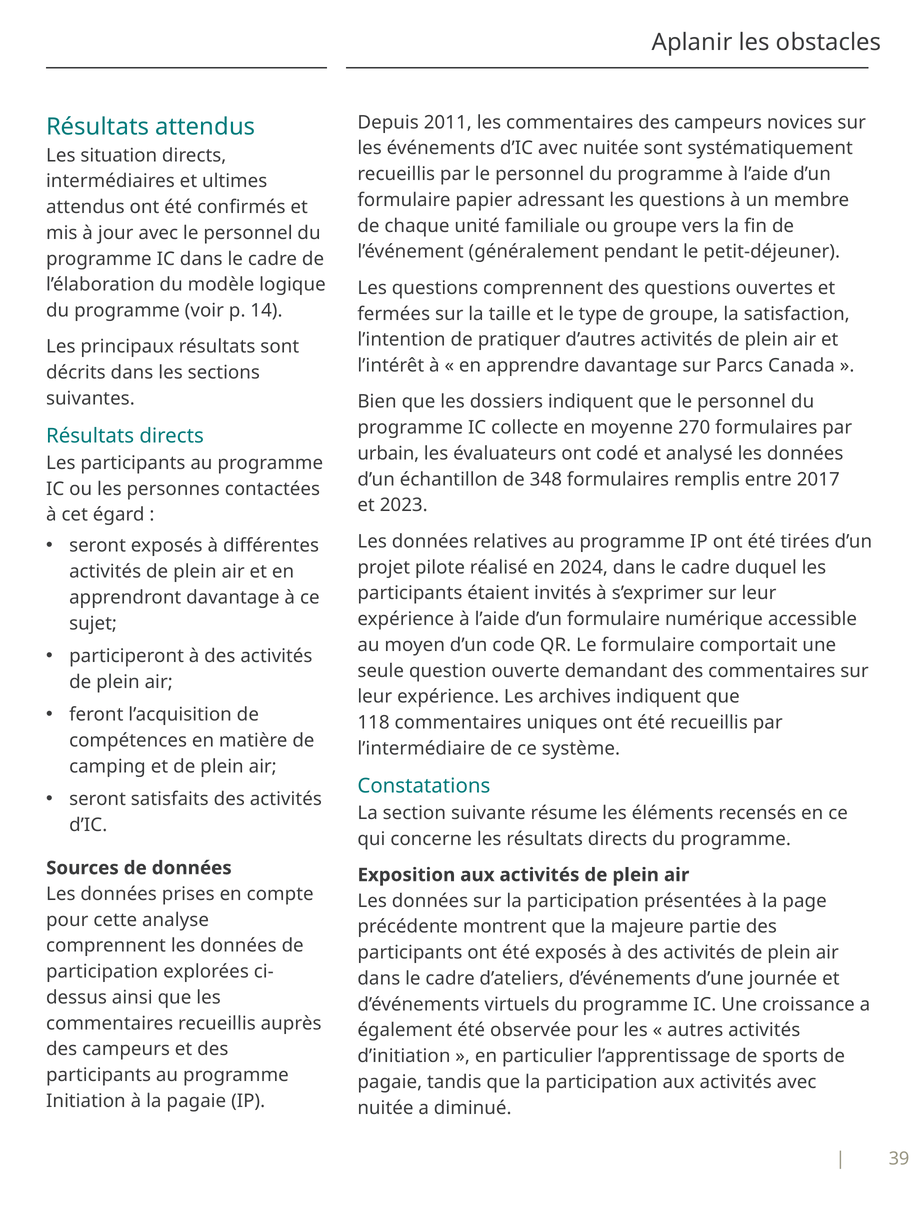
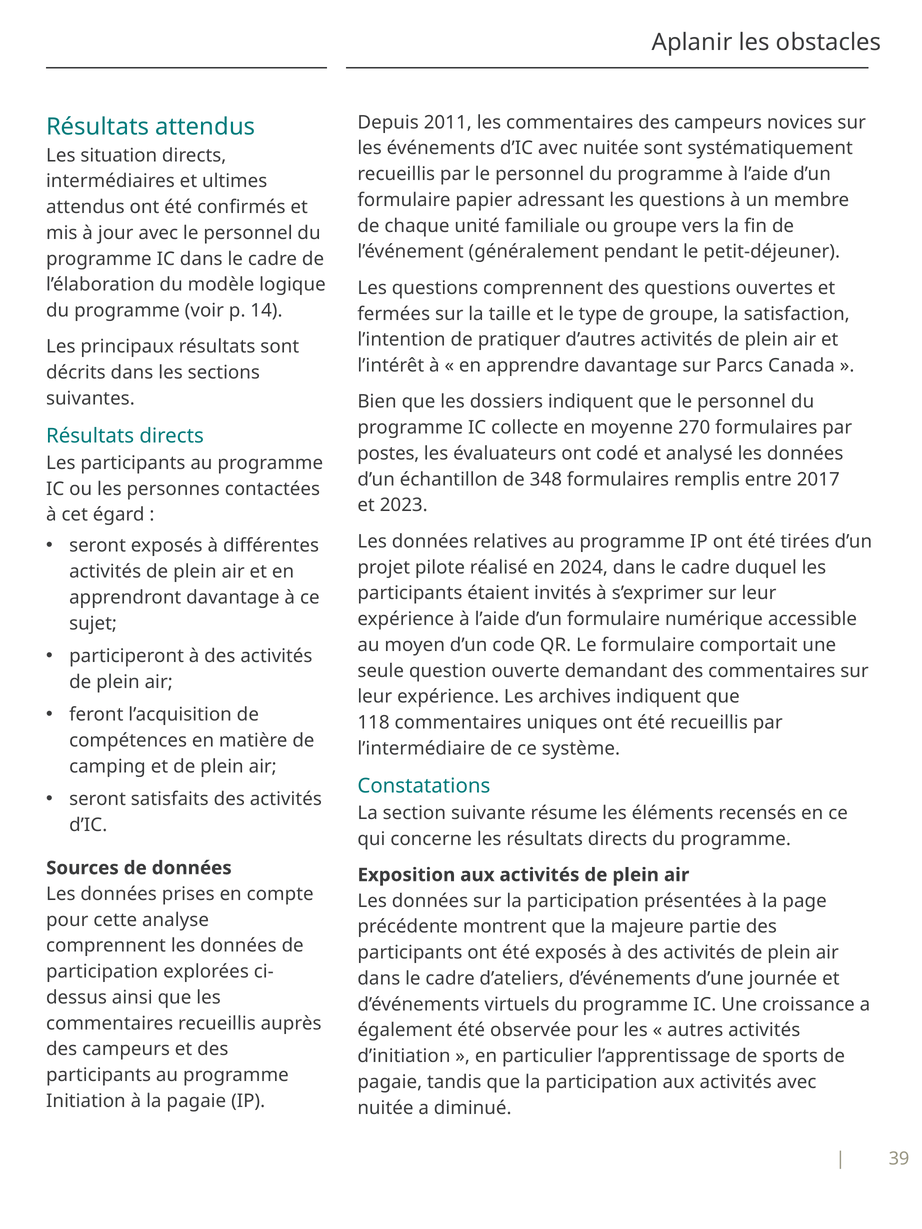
urbain: urbain -> postes (388, 454)
